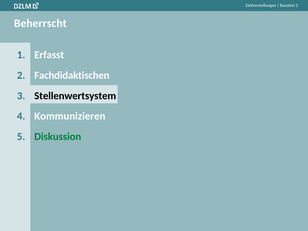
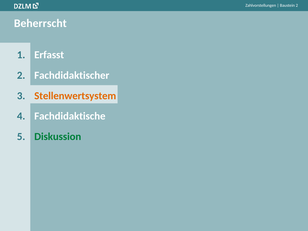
Fachdidaktischen: Fachdidaktischen -> Fachdidaktischer (72, 75)
Stellenwertsystem colour: black -> orange (75, 96)
Kommunizieren: Kommunizieren -> Fachdidaktische (70, 116)
